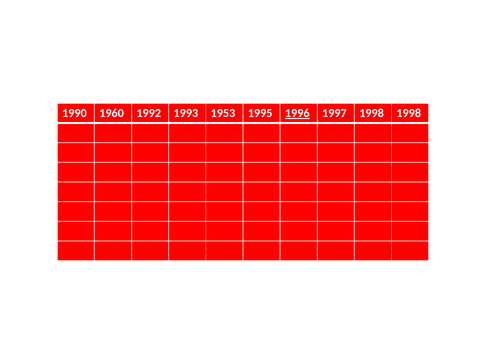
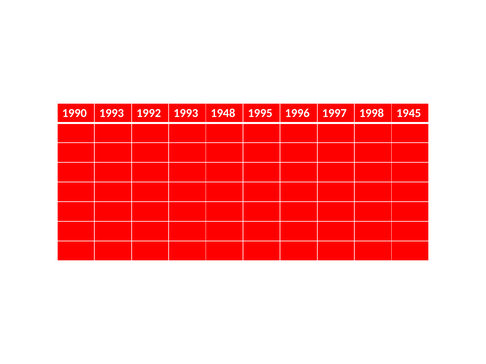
1990 1960: 1960 -> 1993 (112, 113)
1953: 1953 -> 1948 (223, 113)
1996 underline: present -> none (297, 113)
1998 1998: 1998 -> 1945 (409, 113)
